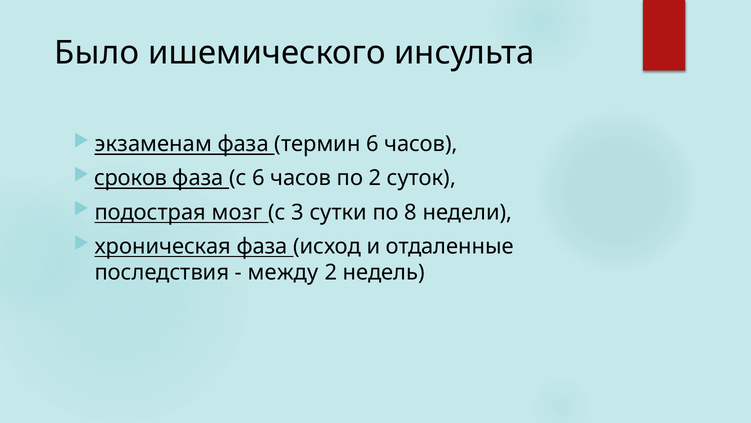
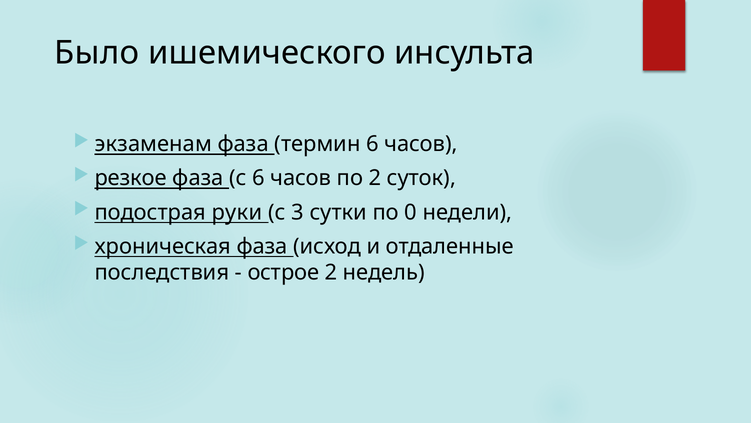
сроков: сроков -> резкое (131, 178)
мозг: мозг -> руки (237, 212)
8: 8 -> 0 (411, 212)
между: между -> острое (283, 272)
